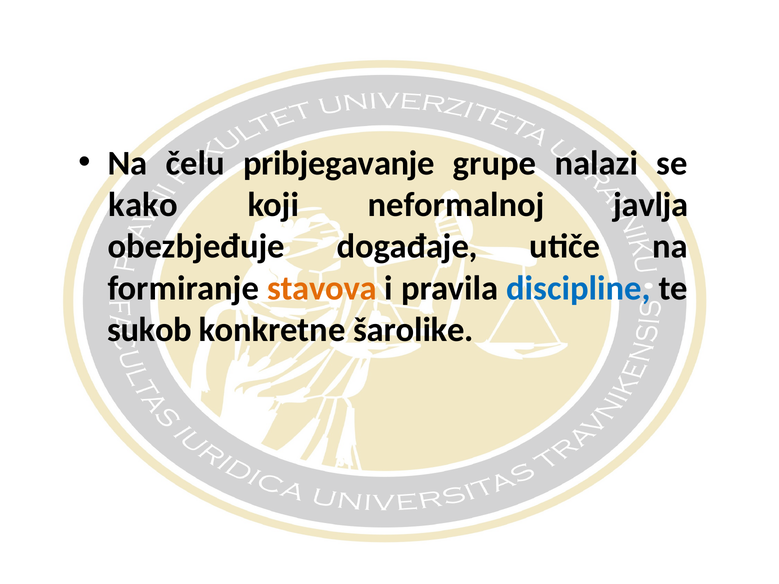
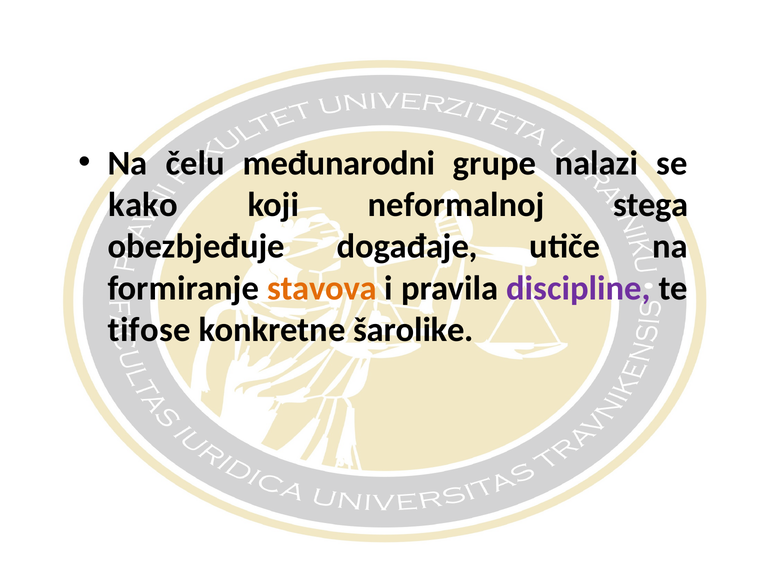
pribjegavanje: pribjegavanje -> međunarodni (339, 163)
javlja: javlja -> stega (651, 205)
discipline colour: blue -> purple (579, 288)
sukob: sukob -> tifose (149, 330)
